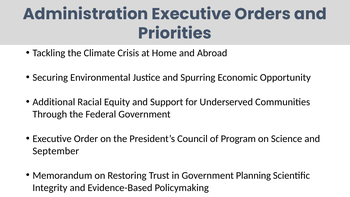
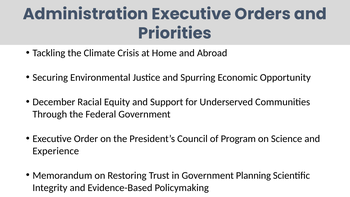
Additional: Additional -> December (54, 102)
September: September -> Experience (56, 151)
